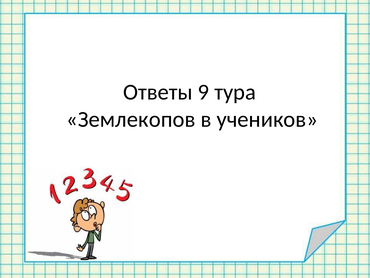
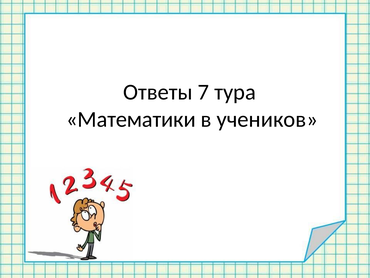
9: 9 -> 7 (203, 92)
Землекопов: Землекопов -> Математики (131, 119)
